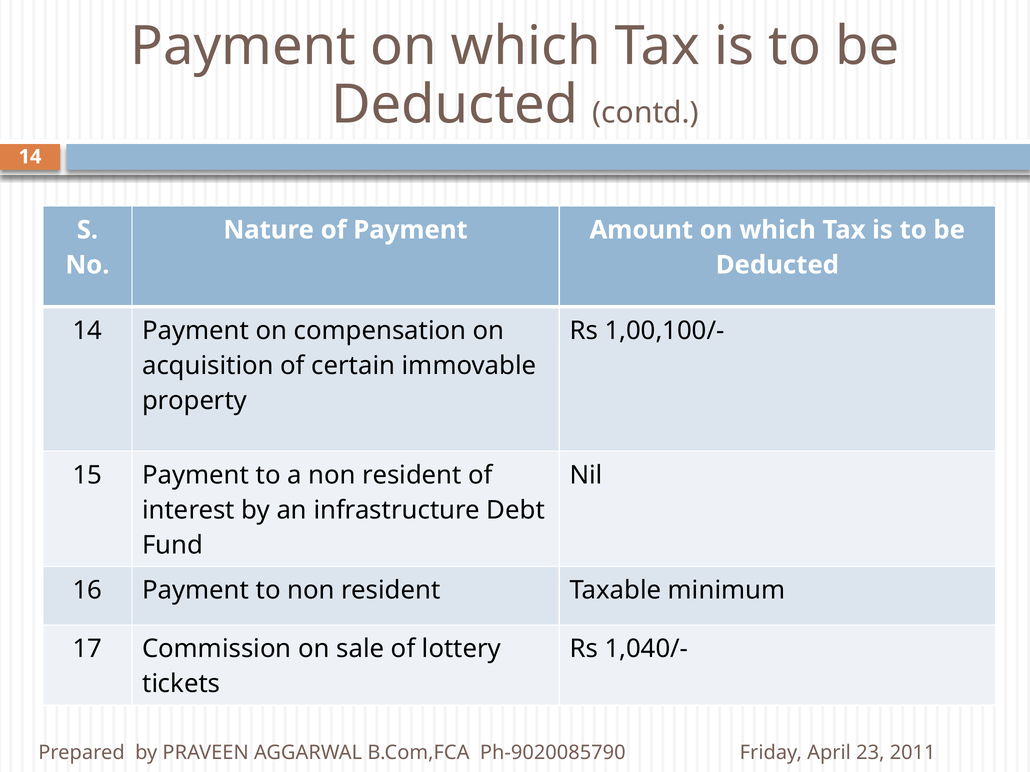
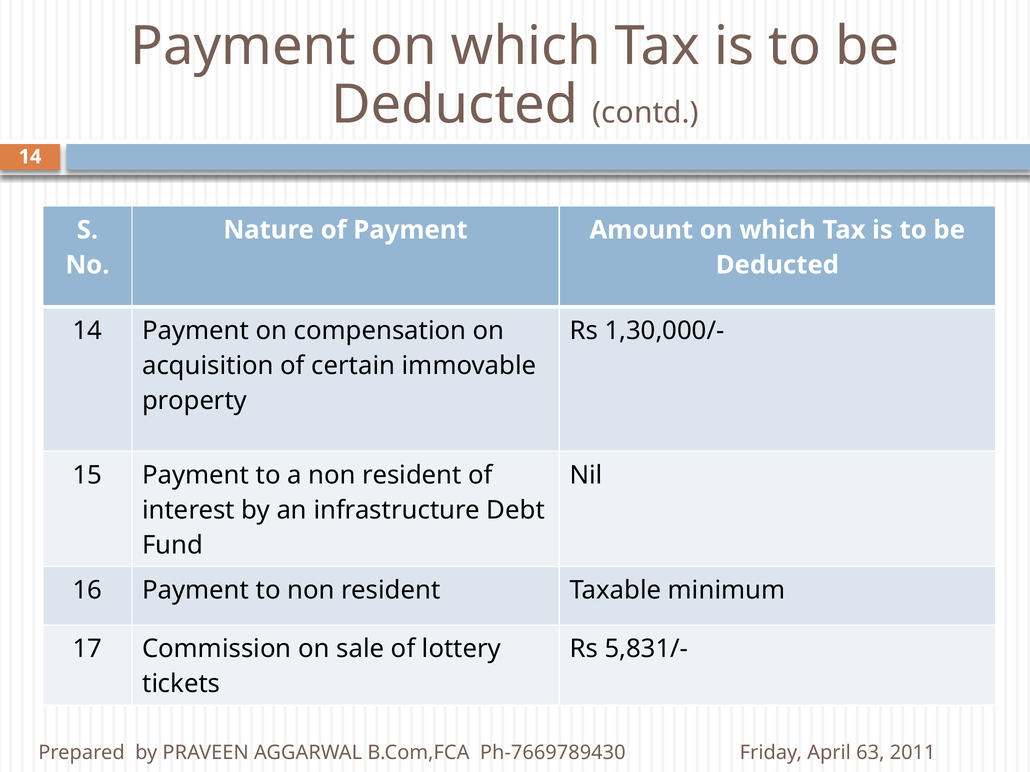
1,00,100/-: 1,00,100/- -> 1,30,000/- (665, 331)
1,040/-: 1,040/- -> 5,831/- (646, 649)
Ph-9020085790: Ph-9020085790 -> Ph-7669789430 (553, 753)
23: 23 -> 63 (870, 753)
